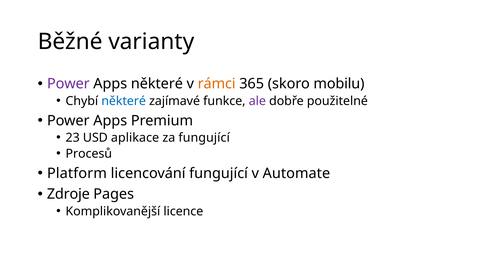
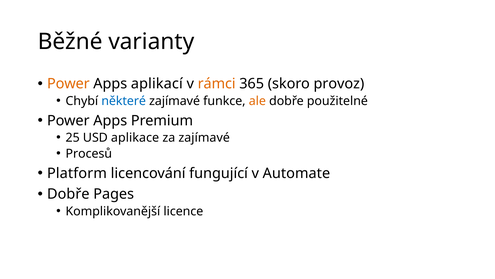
Power colour: purple -> orange (68, 84)
Apps některé: některé -> aplikací (157, 84)
mobilu: mobilu -> provoz (339, 84)
ale colour: purple -> orange (257, 101)
23: 23 -> 25 (73, 137)
za fungující: fungující -> zajímavé (204, 137)
Zdroje: Zdroje -> Dobře (68, 194)
